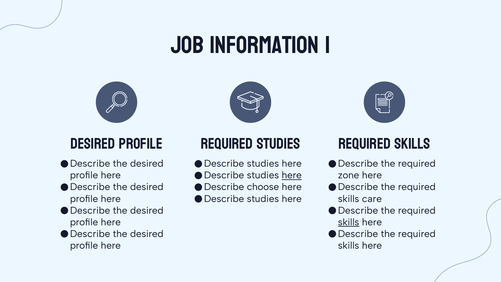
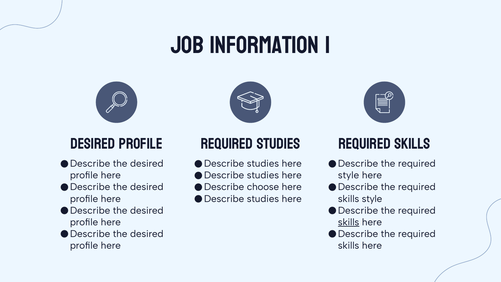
here underline: present -> none (292, 175)
zone: zone -> style (349, 175)
skills care: care -> style (372, 199)
